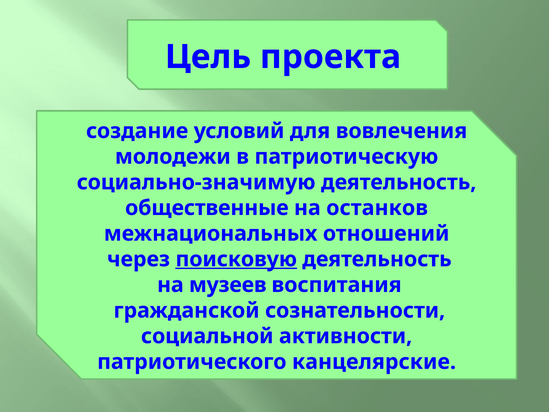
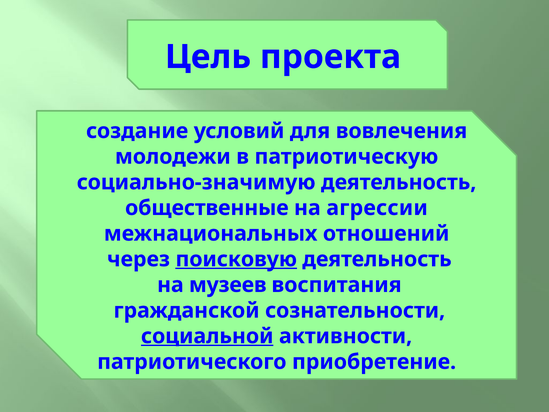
останков: останков -> агрессии (377, 208)
социальной underline: none -> present (207, 336)
канцелярские: канцелярские -> приобретение (374, 362)
